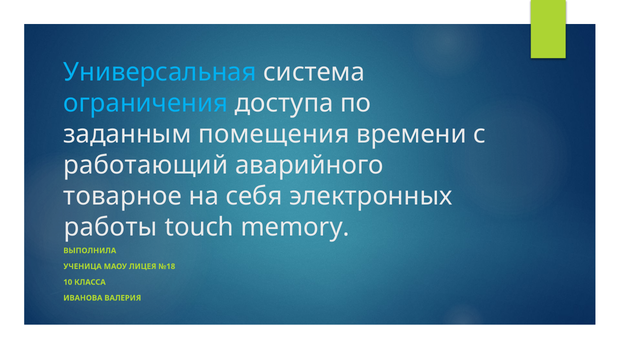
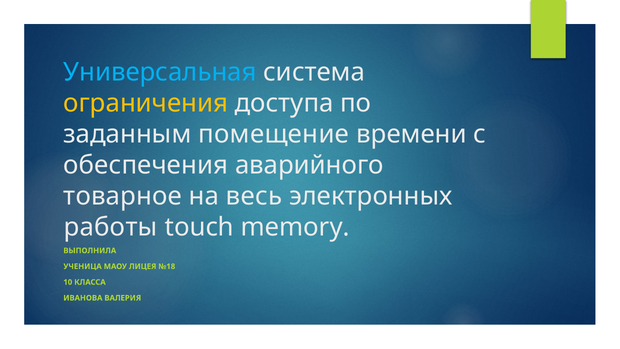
ограничения colour: light blue -> yellow (146, 103)
помещения: помещения -> помещение (274, 134)
работающий: работающий -> обеспечения (146, 165)
себя: себя -> весь (254, 196)
